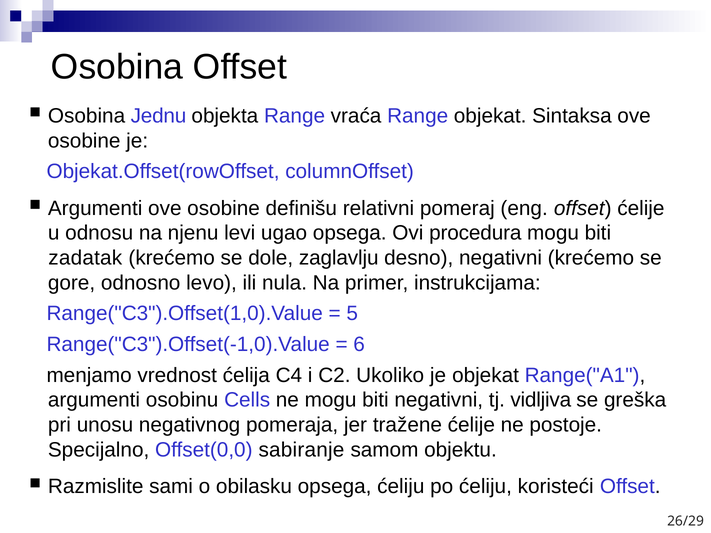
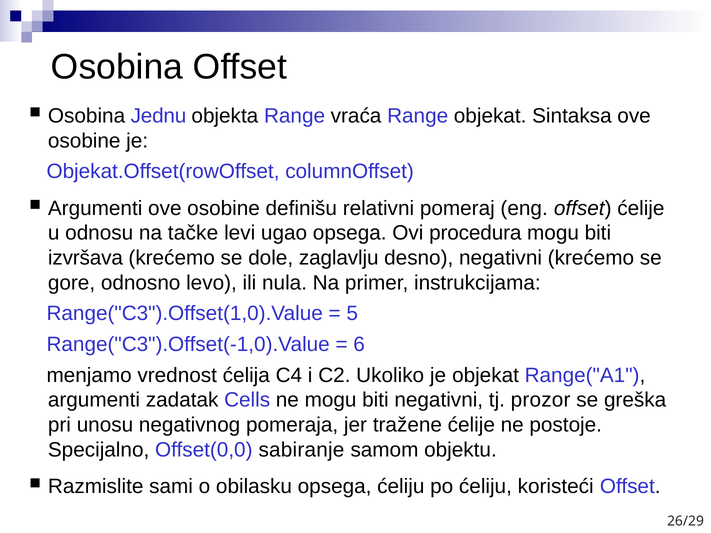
njenu: njenu -> tačke (193, 233)
zadatak: zadatak -> izvršava (85, 258)
osobinu: osobinu -> zadatak (182, 400)
vidljiva: vidljiva -> prozor (541, 400)
